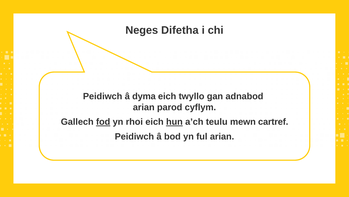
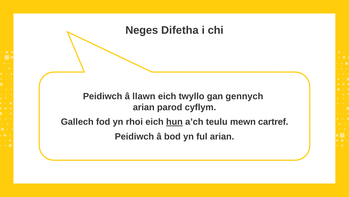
dyma: dyma -> llawn (144, 96)
adnabod: adnabod -> gennych (244, 96)
fod underline: present -> none (103, 122)
